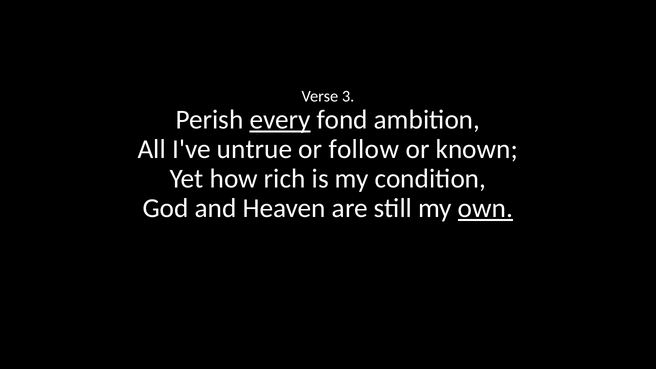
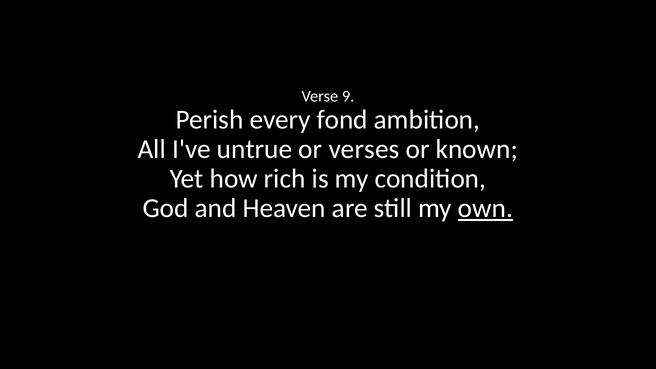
3: 3 -> 9 (348, 96)
every underline: present -> none (280, 120)
follow: follow -> verses (364, 149)
